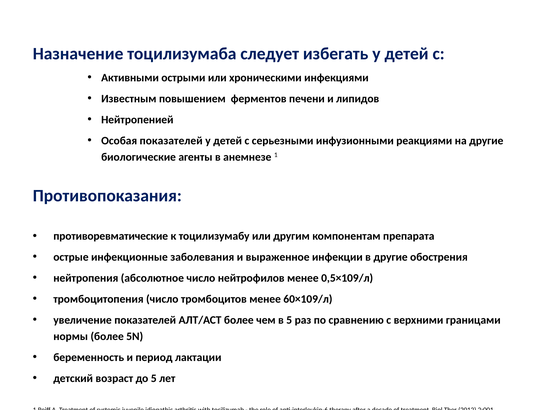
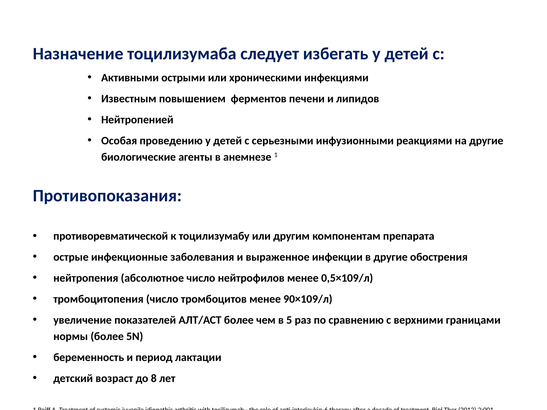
Особая показателей: показателей -> проведению (171, 141)
противоревматические: противоревматические -> противоревматической (111, 236)
60×109/л: 60×109/л -> 90×109/л (308, 299)
до 5: 5 -> 8 (154, 379)
